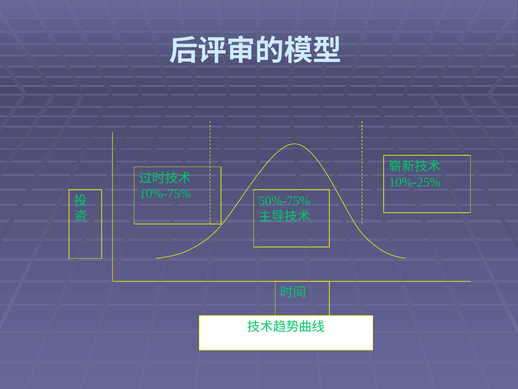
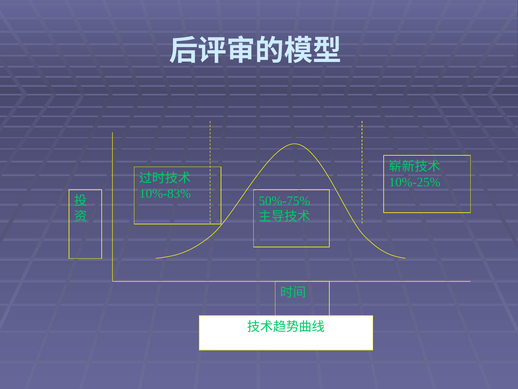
10%-75%: 10%-75% -> 10%-83% (165, 193)
